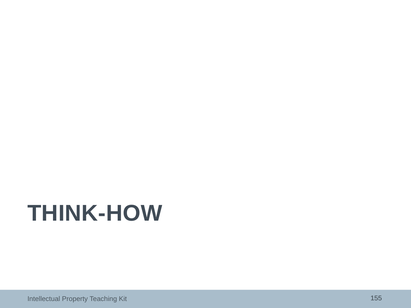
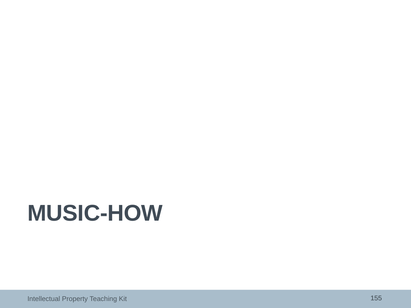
THINK-HOW: THINK-HOW -> MUSIC-HOW (95, 213)
